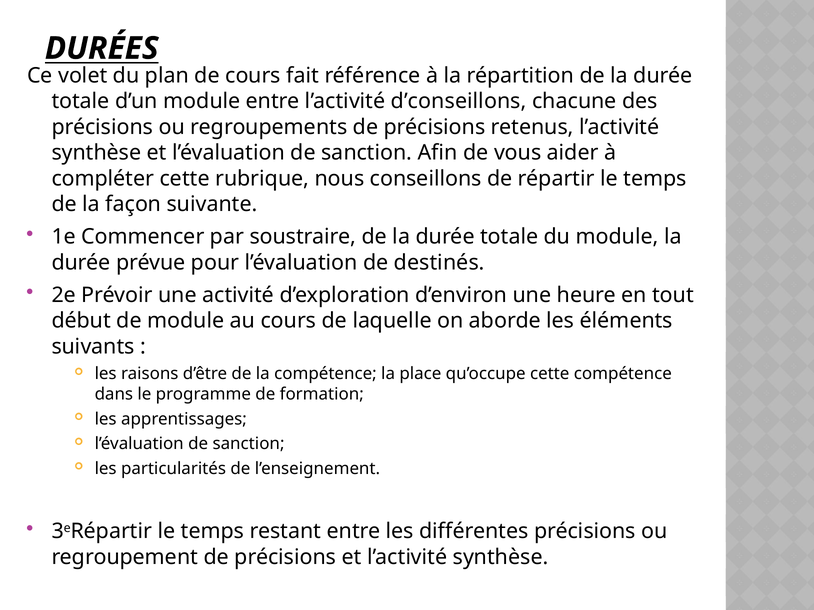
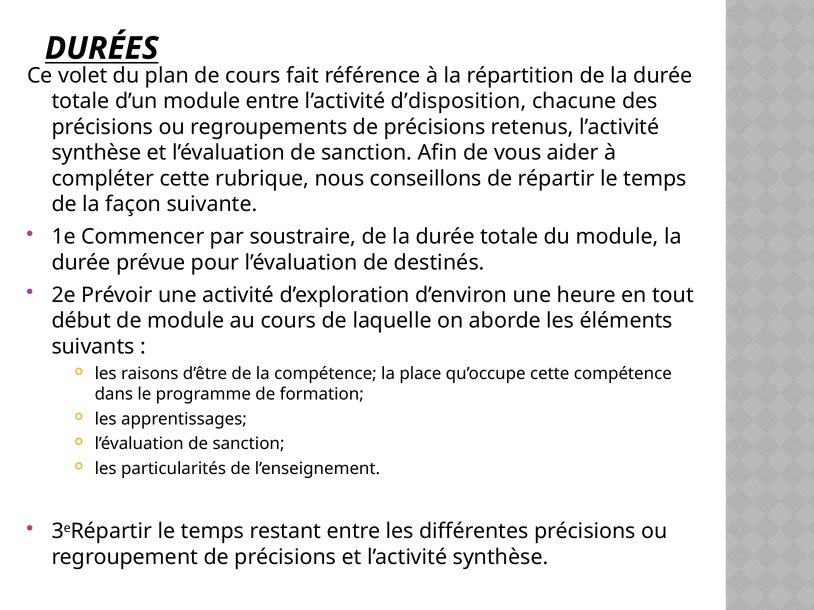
d’conseillons: d’conseillons -> d’disposition (459, 101)
